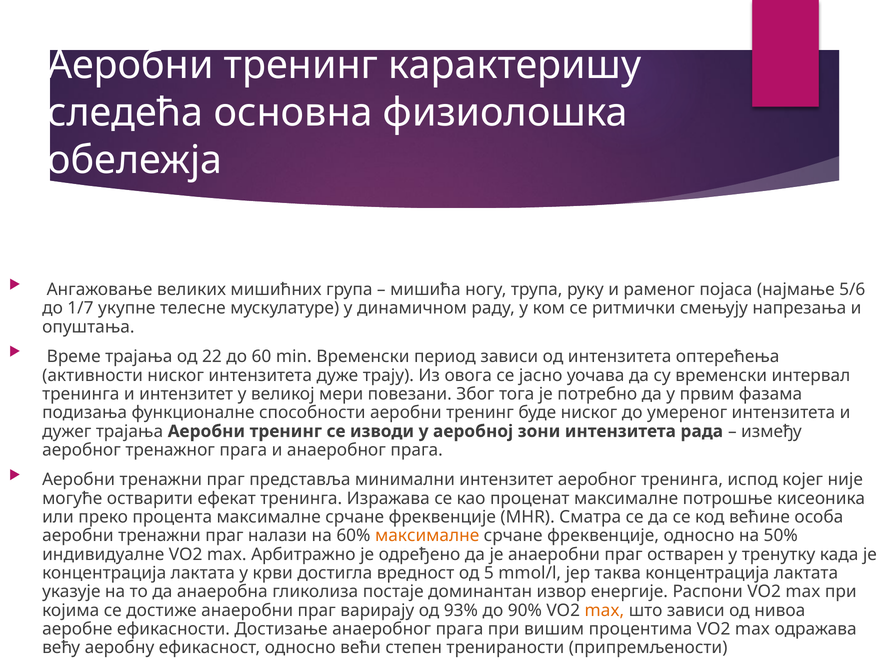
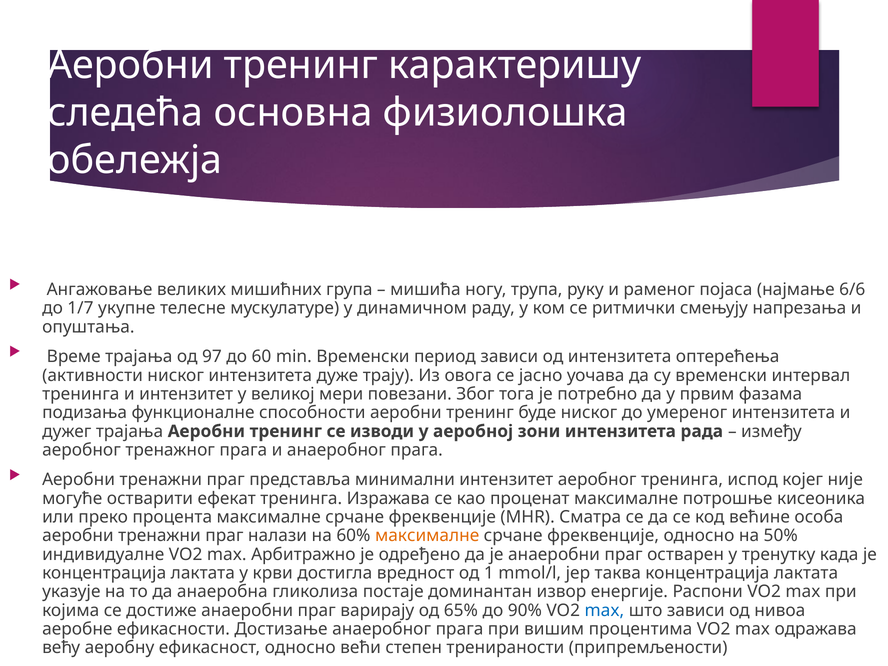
5/6: 5/6 -> 6/6 (852, 290)
22: 22 -> 97 (212, 357)
5: 5 -> 1 (489, 573)
93%: 93% -> 65% (461, 610)
max colour: orange -> blue (604, 610)
